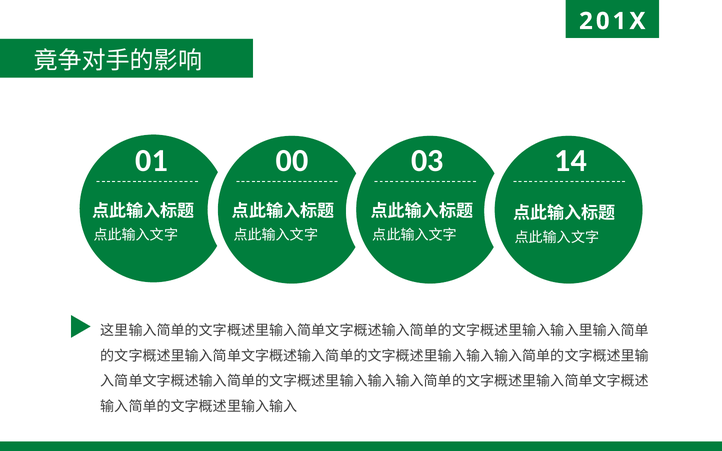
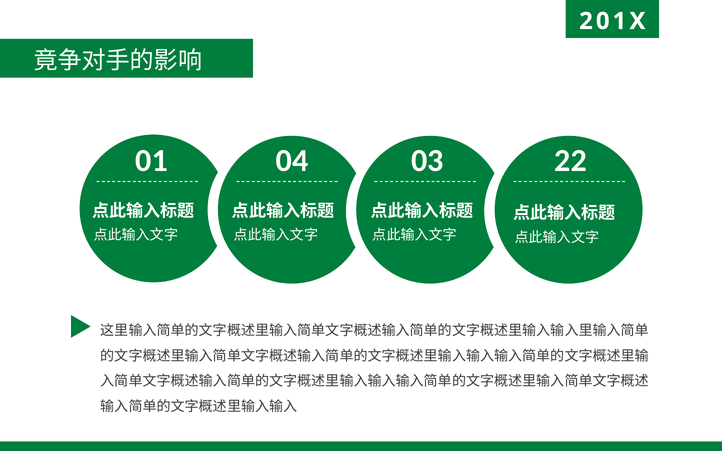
00: 00 -> 04 (292, 161)
14: 14 -> 22 (571, 161)
